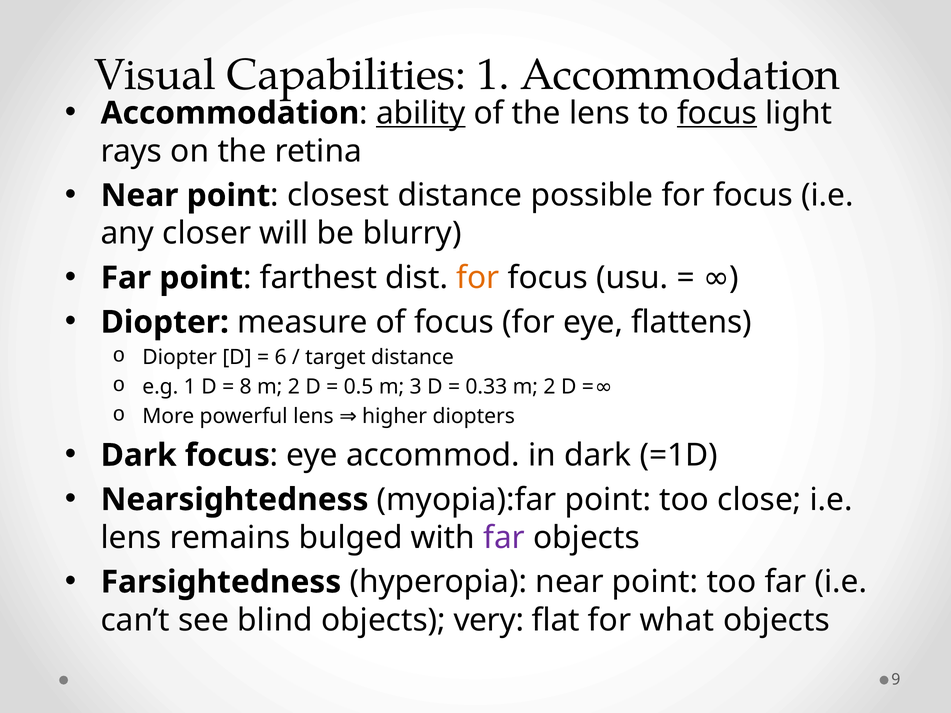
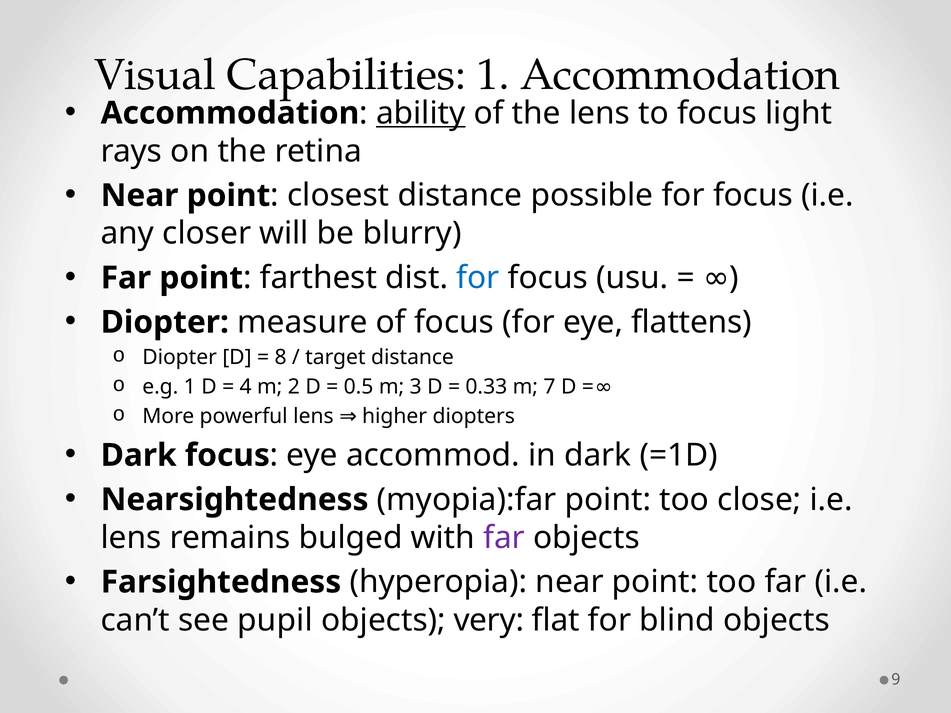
focus underline: present -> none (717, 113)
for colour: orange -> blue (478, 278)
6: 6 -> 8 (281, 358)
8: 8 -> 4 (246, 387)
0.33 m 2: 2 -> 7 (549, 387)
blind: blind -> pupil (275, 620)
what: what -> blind (677, 620)
